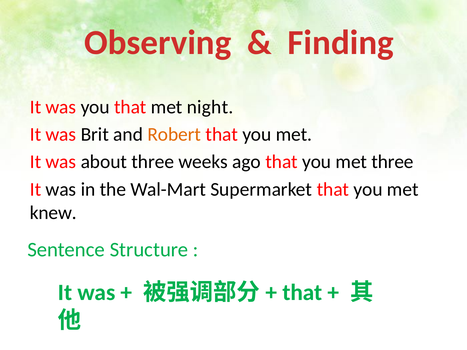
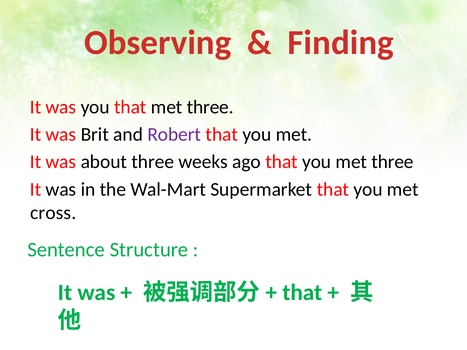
that met night: night -> three (210, 107)
Robert colour: orange -> purple (174, 135)
knew: knew -> cross (53, 213)
